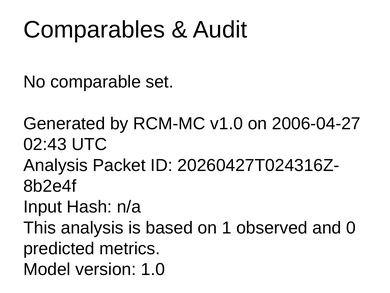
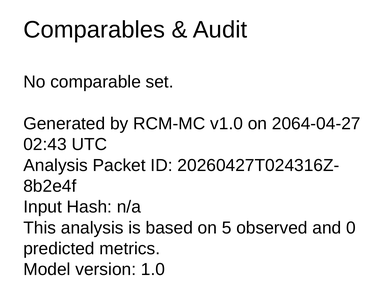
2006-04-27: 2006-04-27 -> 2064-04-27 (316, 123)
1: 1 -> 5 (227, 227)
